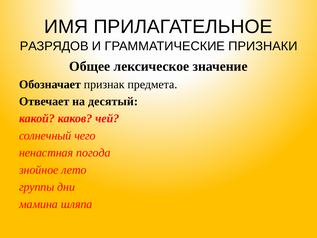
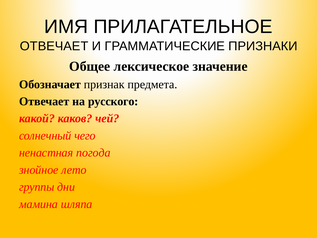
РАЗРЯДОВ: РАЗРЯДОВ -> ОТВЕЧАЕТ (54, 46)
десятый: десятый -> русского (113, 101)
